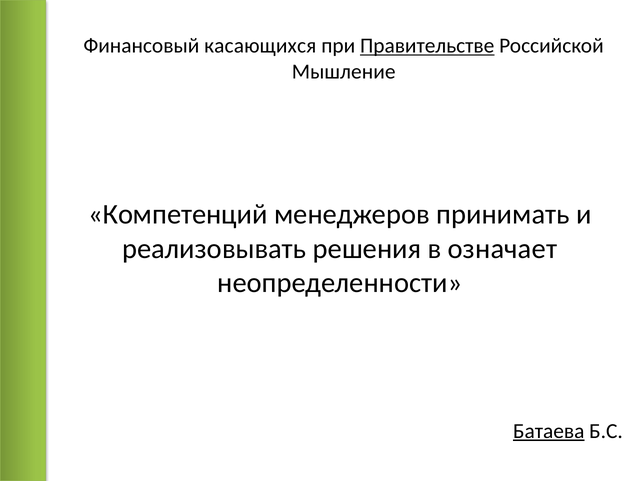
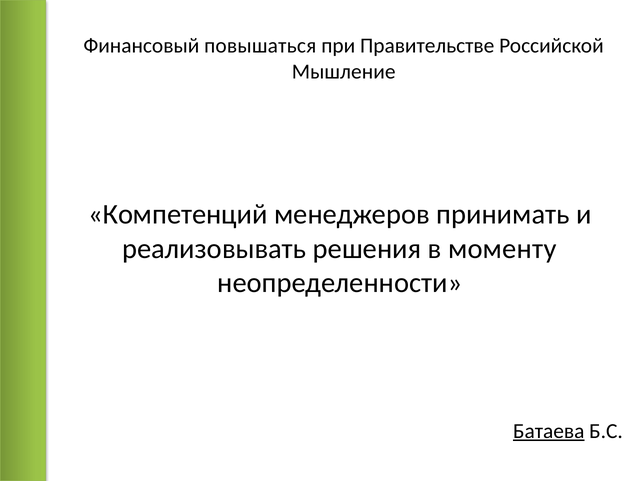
касающихся: касающихся -> повышаться (260, 46)
Правительстве underline: present -> none (427, 46)
означает: означает -> моменту (502, 249)
